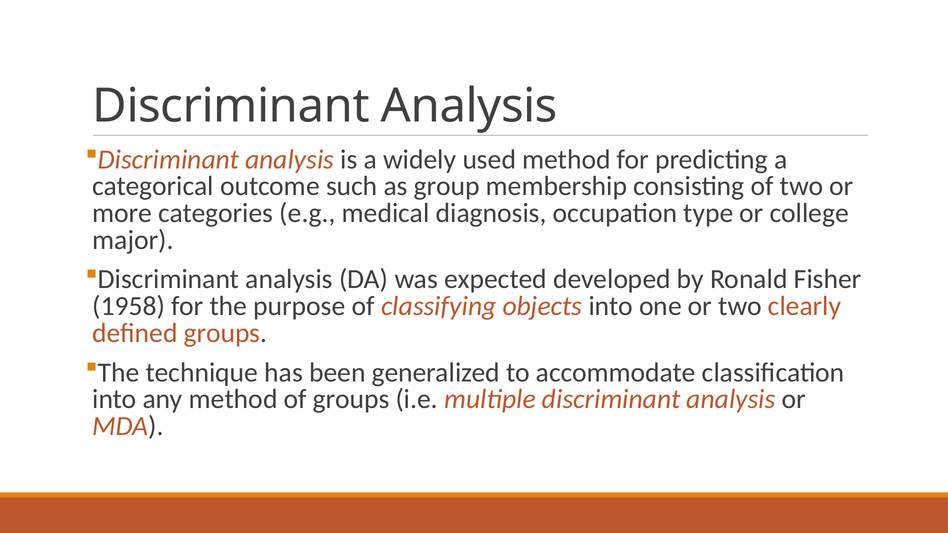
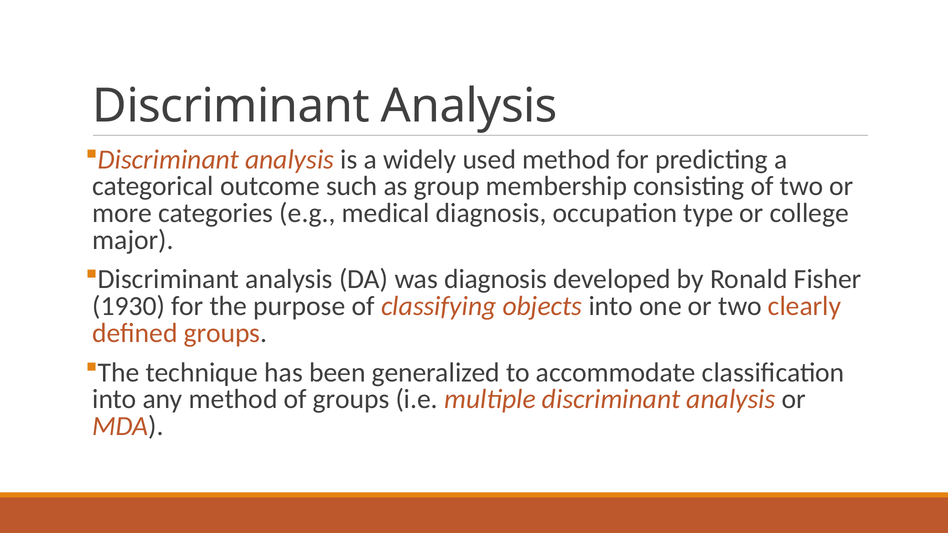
was expected: expected -> diagnosis (496, 279)
1958: 1958 -> 1930 (129, 306)
